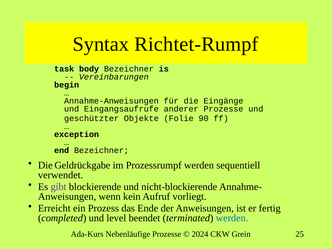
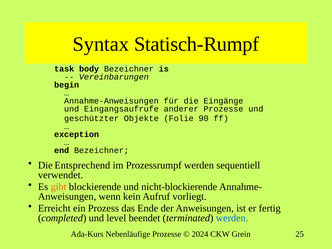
Richtet-Rumpf: Richtet-Rumpf -> Statisch-Rumpf (197, 44)
Geldrückgabe: Geldrückgabe -> Entsprechend (82, 165)
gibt colour: purple -> orange (59, 187)
